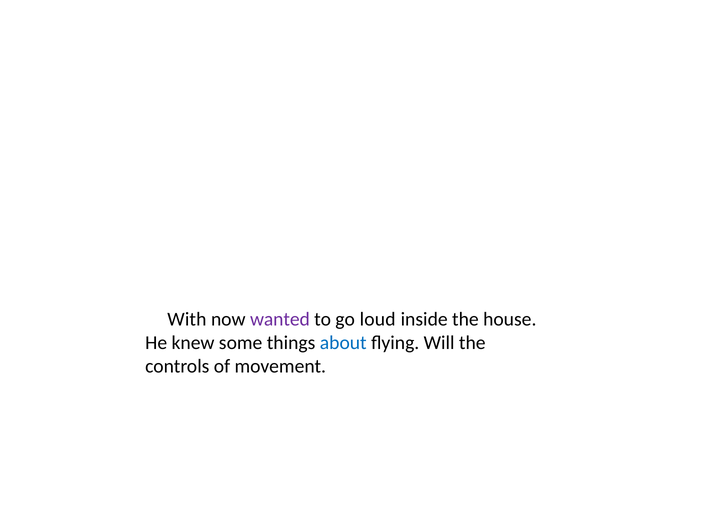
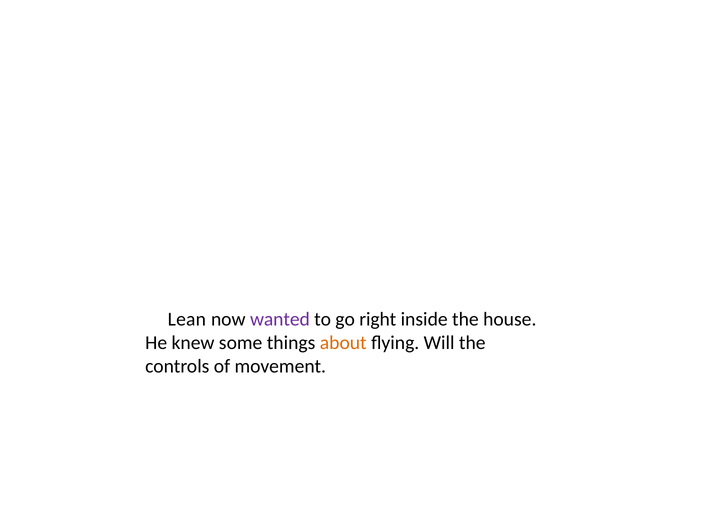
With: With -> Lean (187, 319)
loud: loud -> right (378, 319)
about colour: blue -> orange (343, 343)
